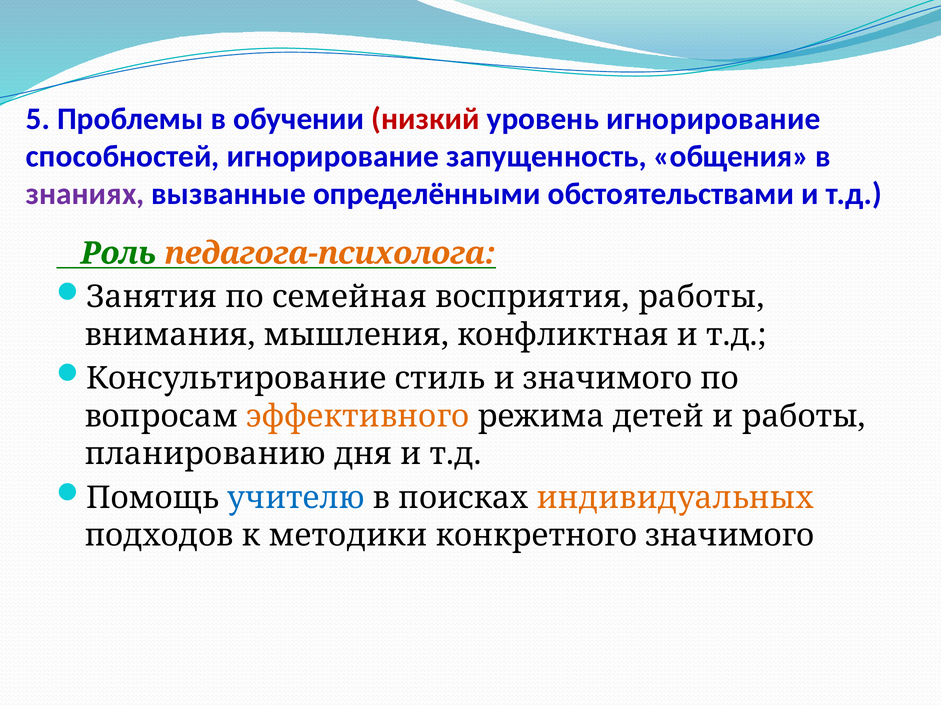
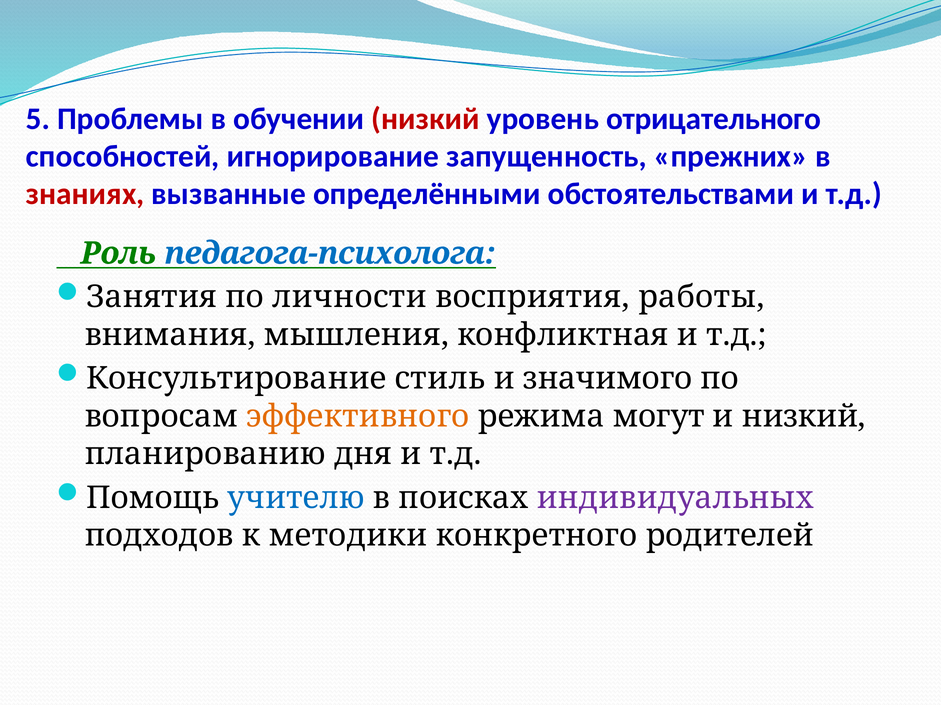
уровень игнорирование: игнорирование -> отрицательного (714, 119)
общения: общения -> прежних (731, 157)
знаниях colour: purple -> red (85, 194)
педагога-психолога colour: orange -> blue (330, 254)
семейная: семейная -> личности (350, 297)
детей: детей -> могут (659, 417)
и работы: работы -> низкий (804, 417)
индивидуальных colour: orange -> purple (675, 498)
конкретного значимого: значимого -> родителей (730, 536)
